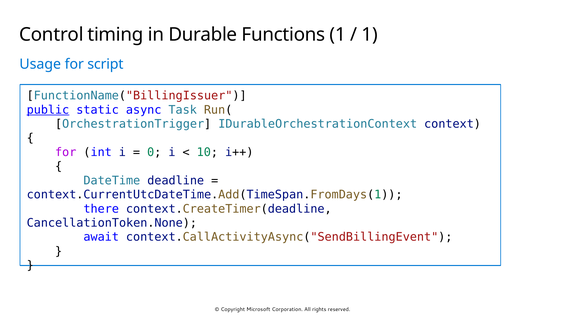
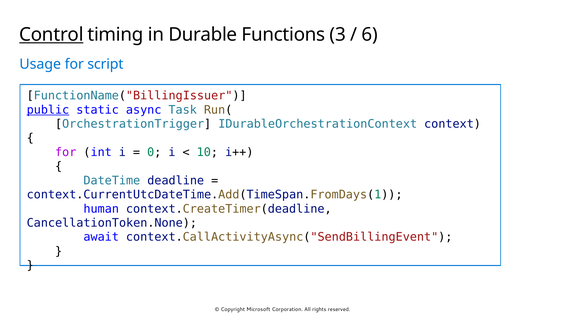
Control underline: none -> present (51, 35)
Functions 1: 1 -> 3 (338, 35)
1: 1 -> 6 (370, 35)
there: there -> human (101, 209)
